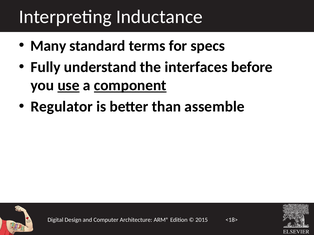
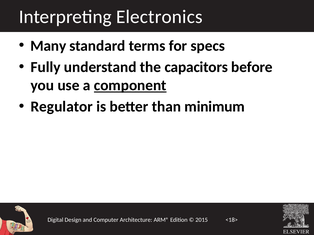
Inductance: Inductance -> Electronics (159, 17)
interfaces: interfaces -> capacitors (196, 67)
use underline: present -> none (68, 86)
assemble: assemble -> minimum (215, 107)
